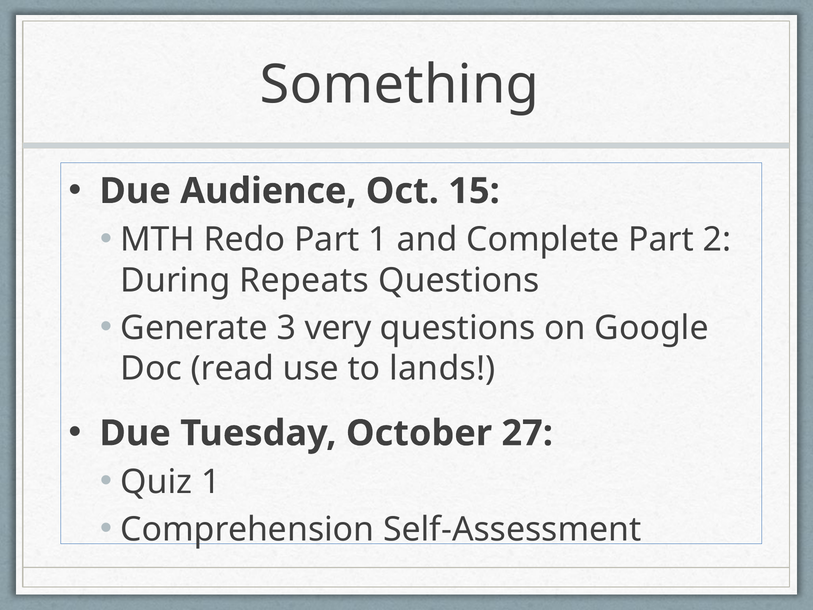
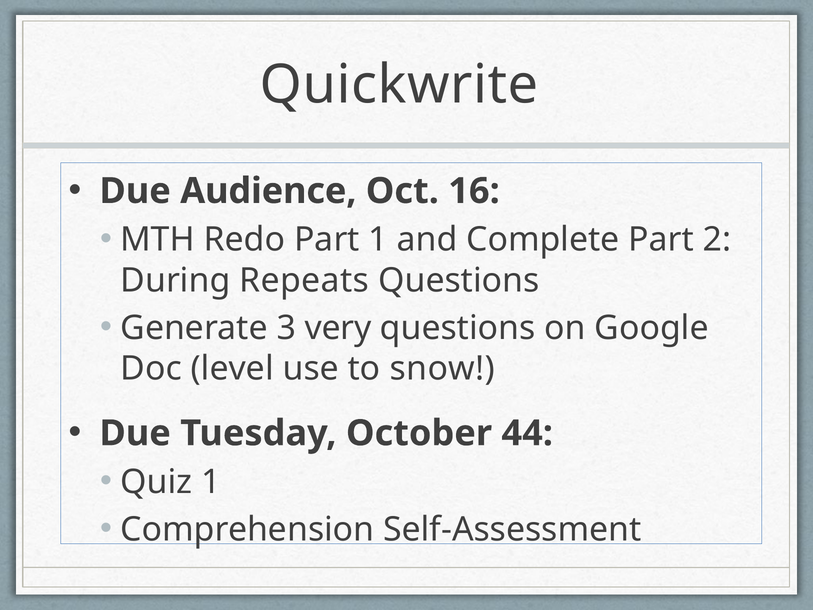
Something: Something -> Quickwrite (399, 85)
15: 15 -> 16 (474, 191)
read: read -> level (232, 368)
lands: lands -> snow (442, 368)
27: 27 -> 44 (527, 433)
